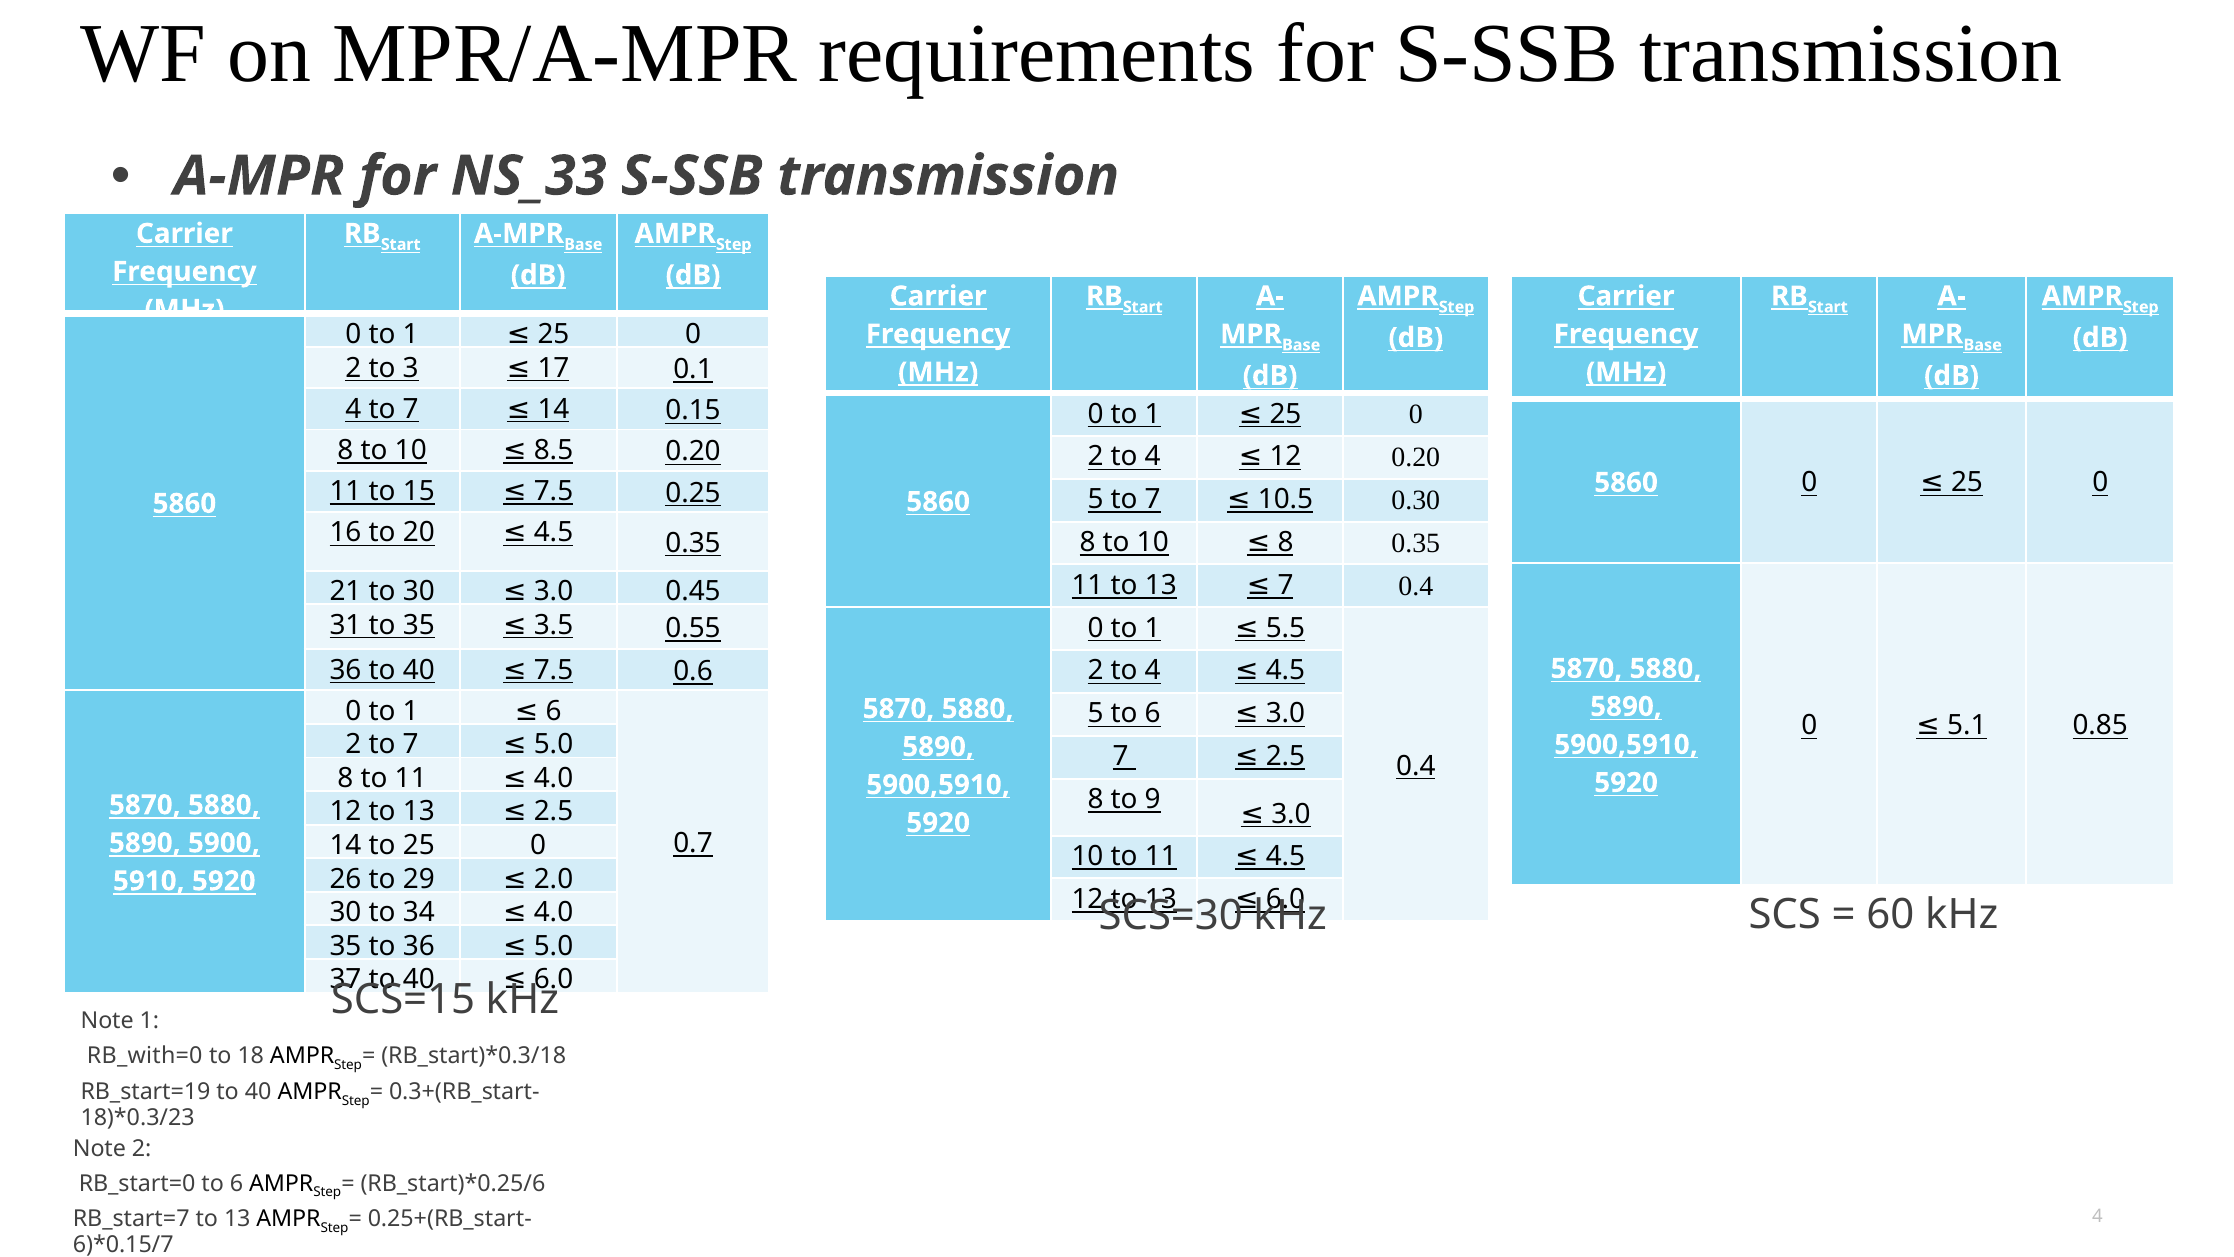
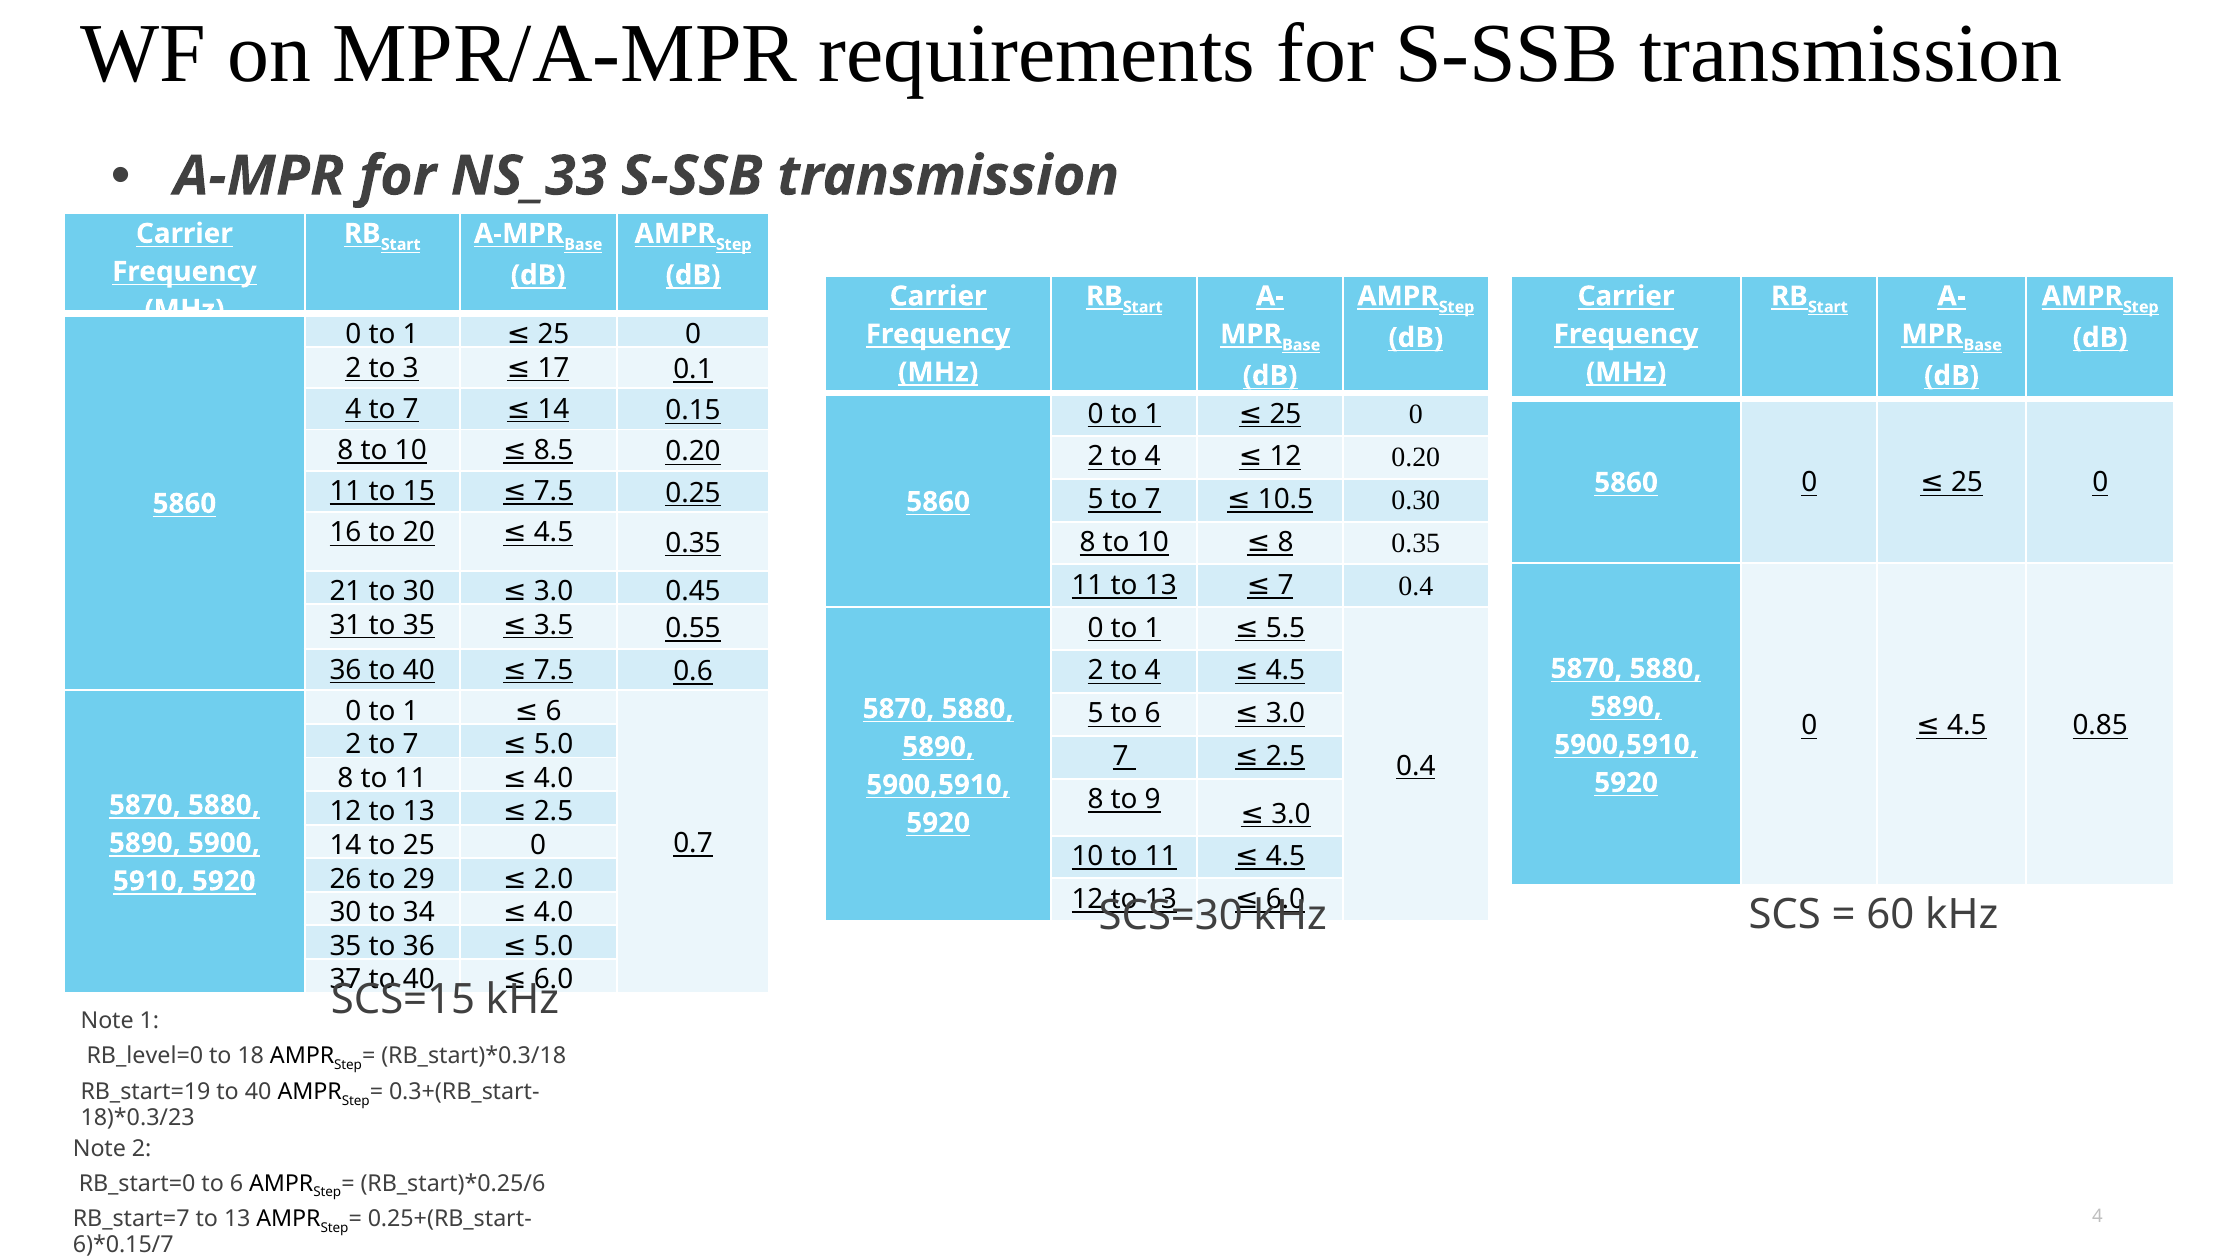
5.1: 5.1 -> 4.5 (1967, 726)
RB_with=0: RB_with=0 -> RB_level=0 (145, 1056)
